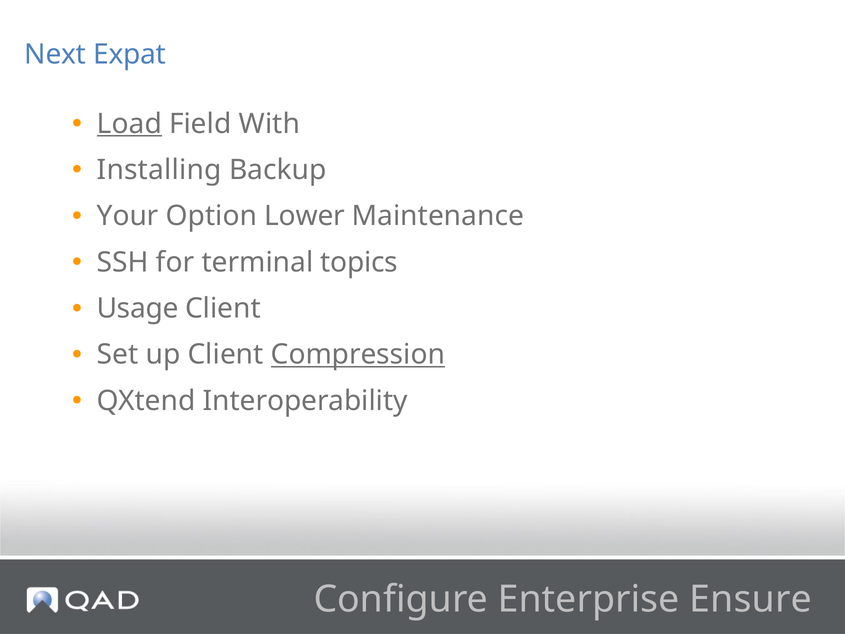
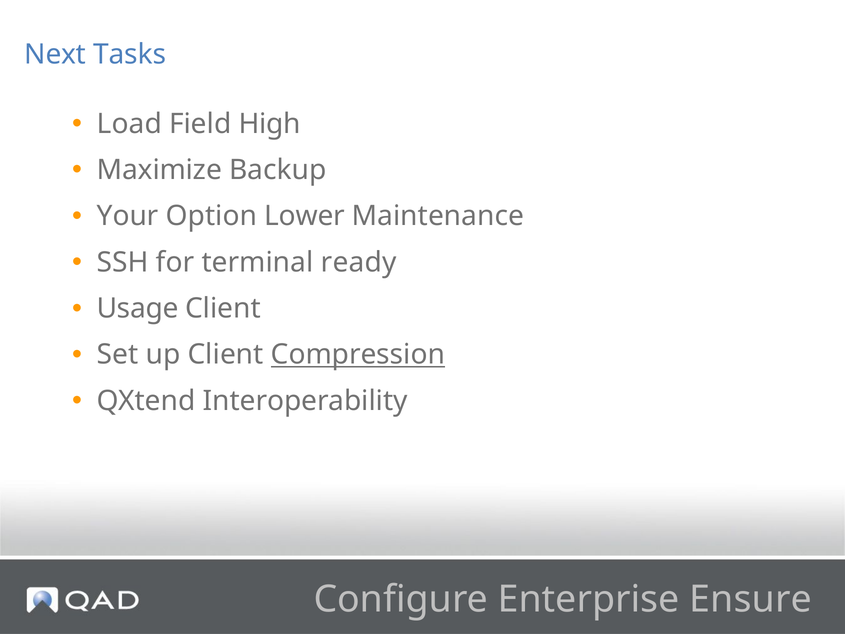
Expat: Expat -> Tasks (130, 55)
Load underline: present -> none (129, 124)
With: With -> High (270, 124)
Installing: Installing -> Maximize (159, 170)
topics: topics -> ready (359, 262)
